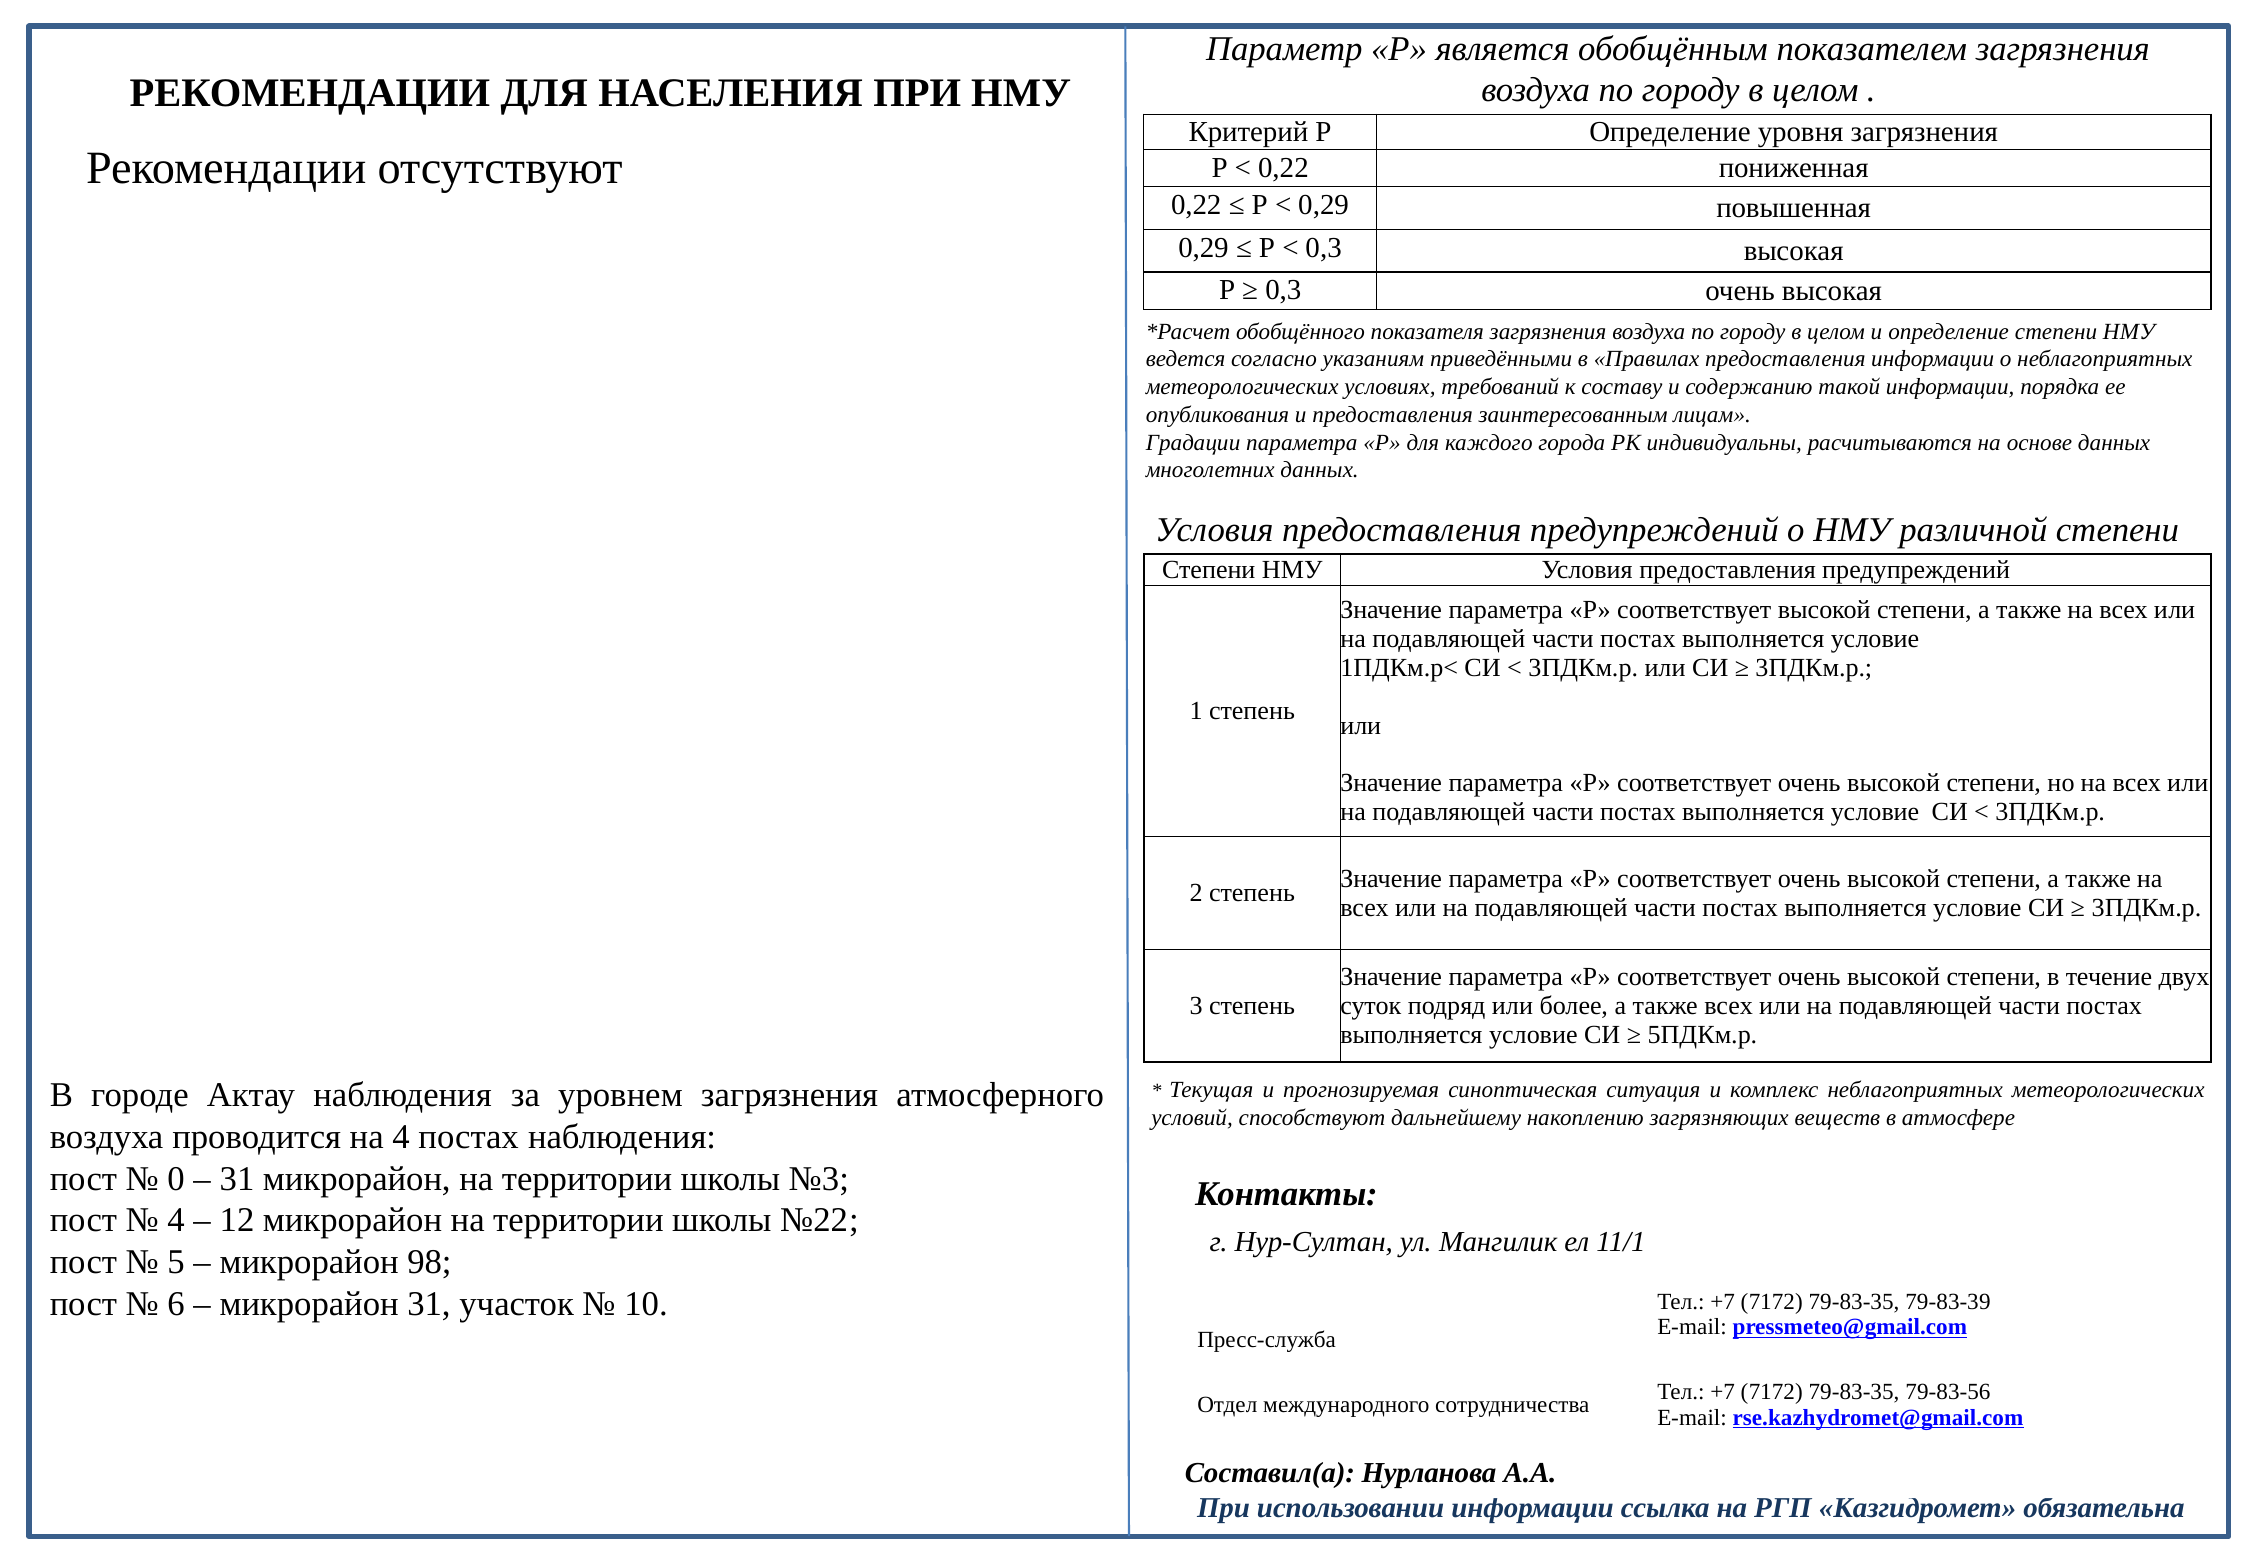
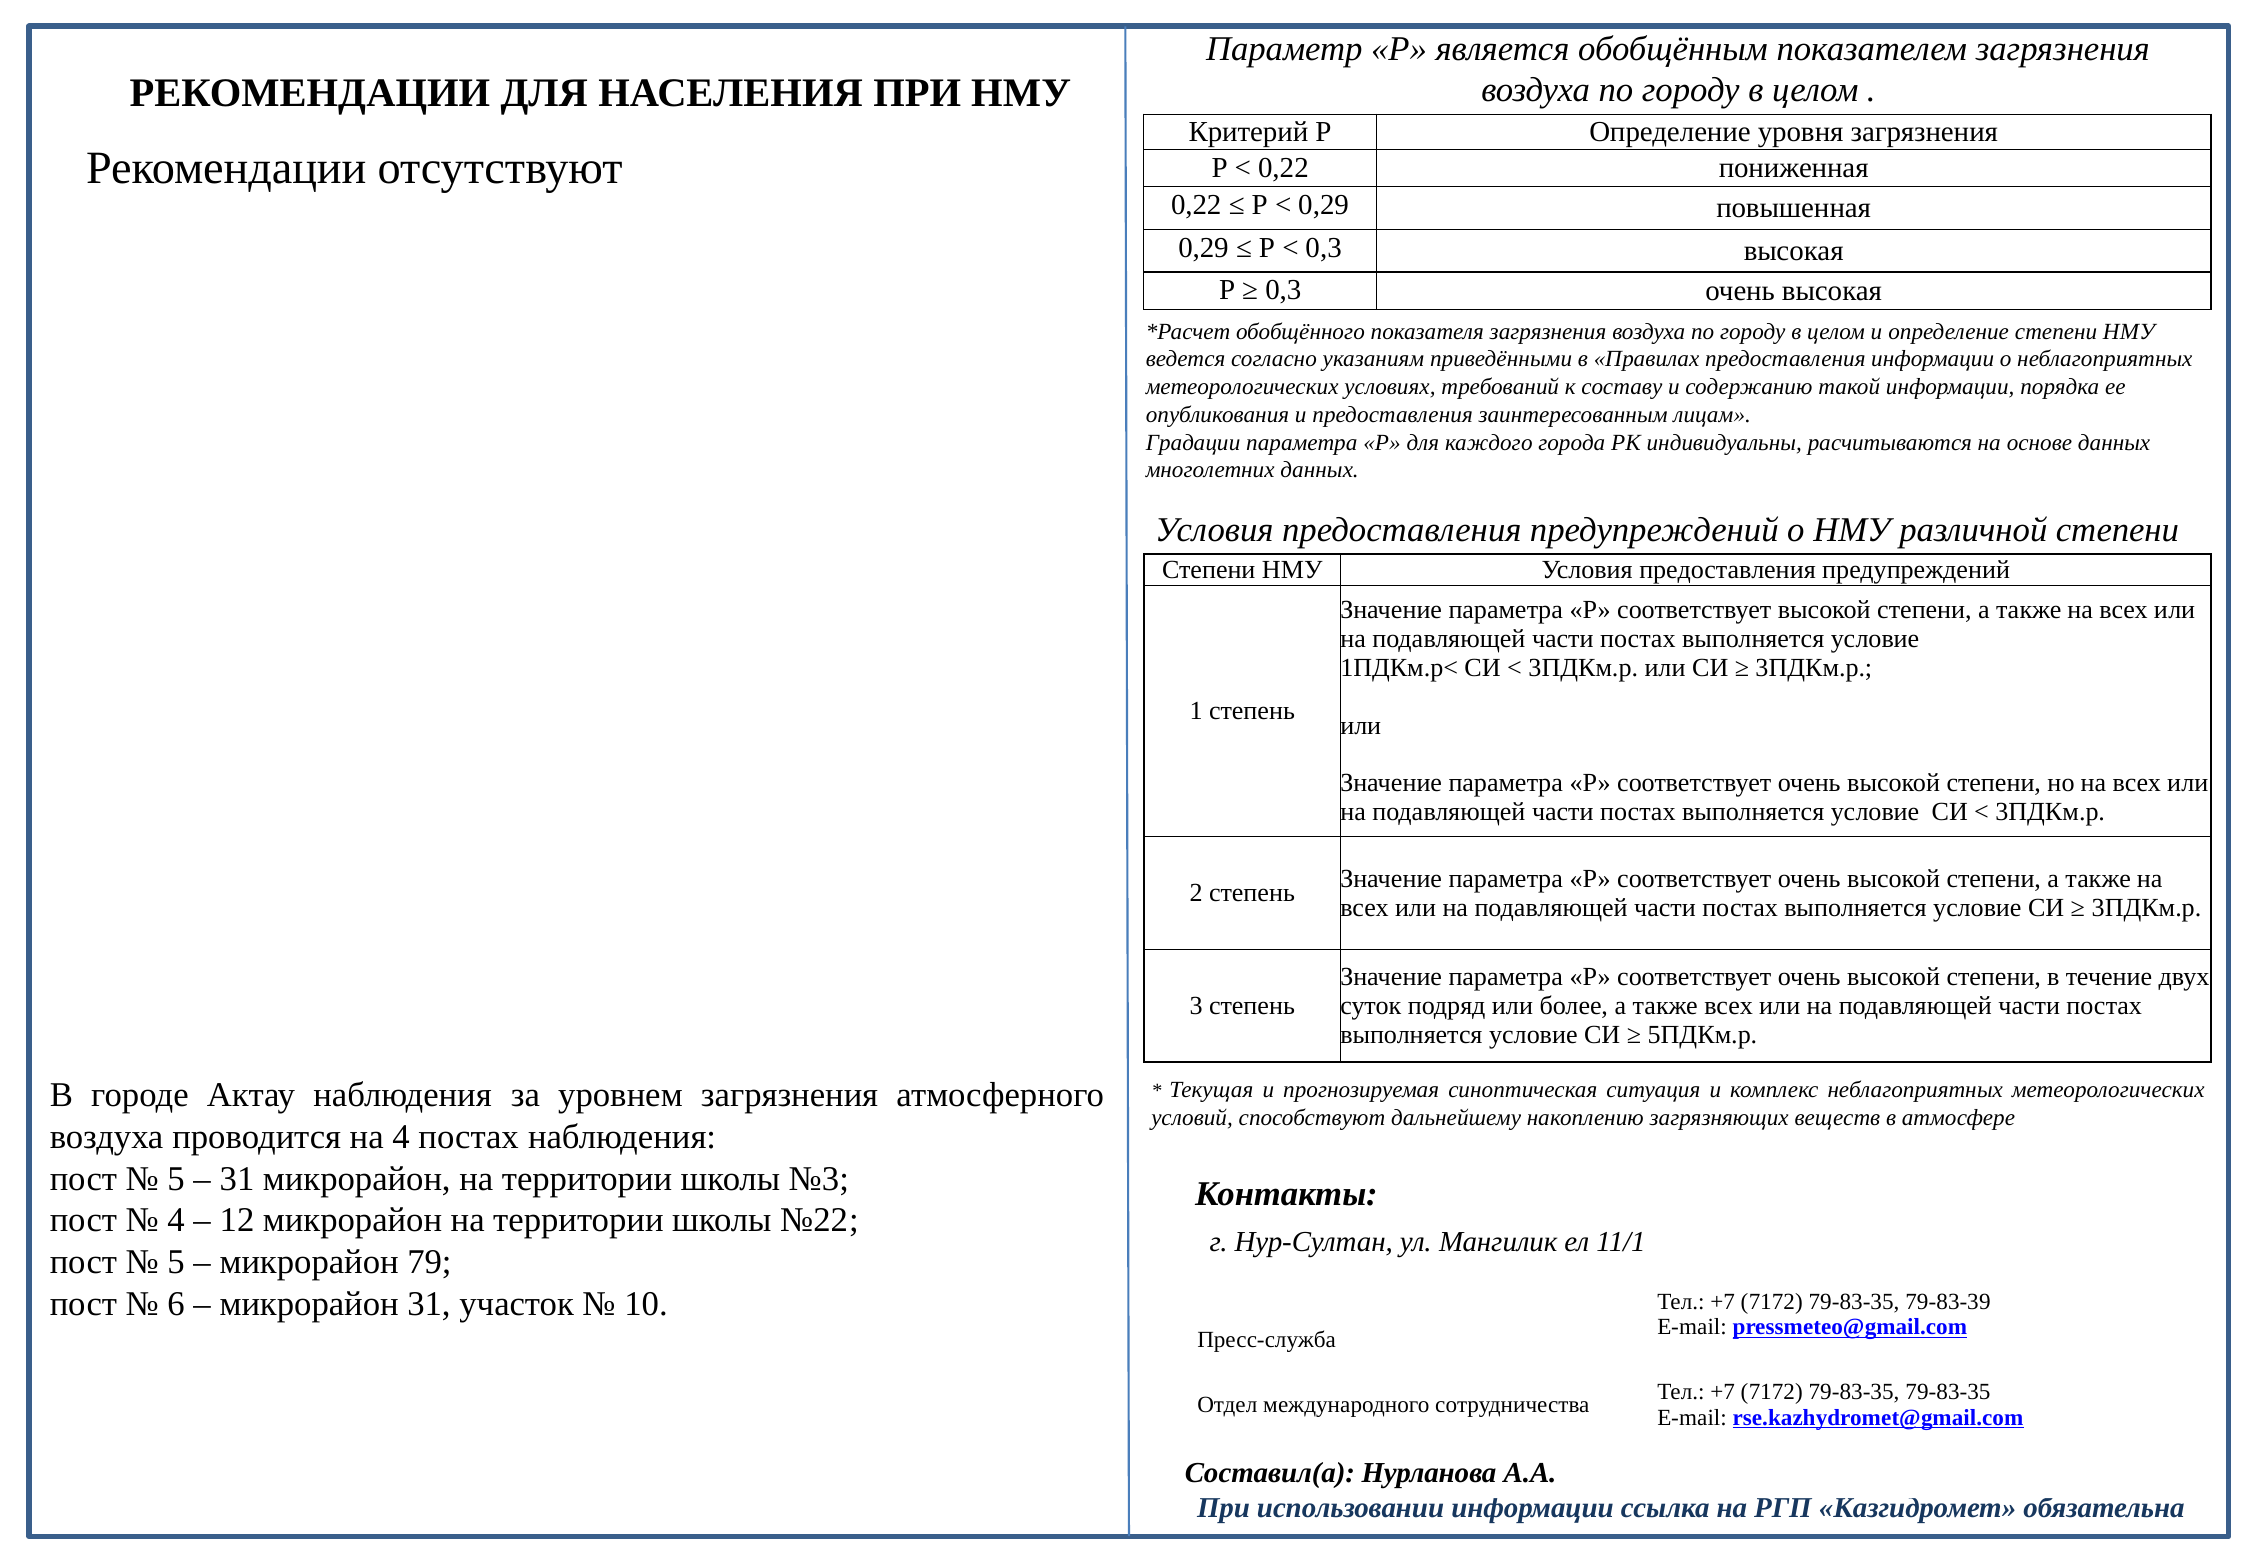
0: 0 -> 5 (176, 1179)
98: 98 -> 79 (429, 1262)
79-83-35 79-83-56: 79-83-56 -> 79-83-35 (1948, 1392)
